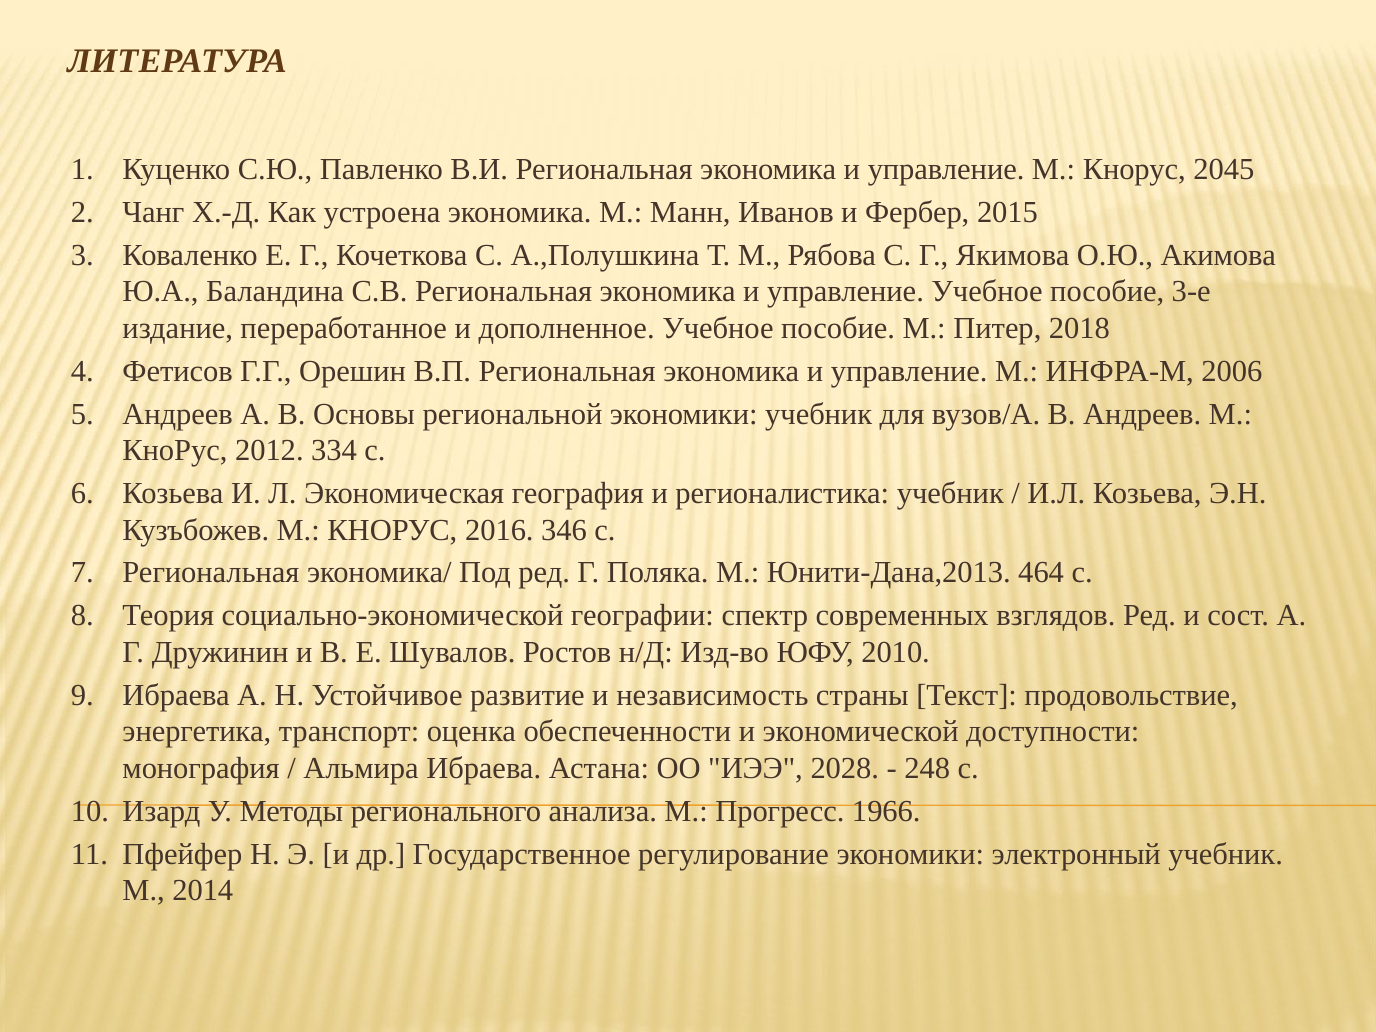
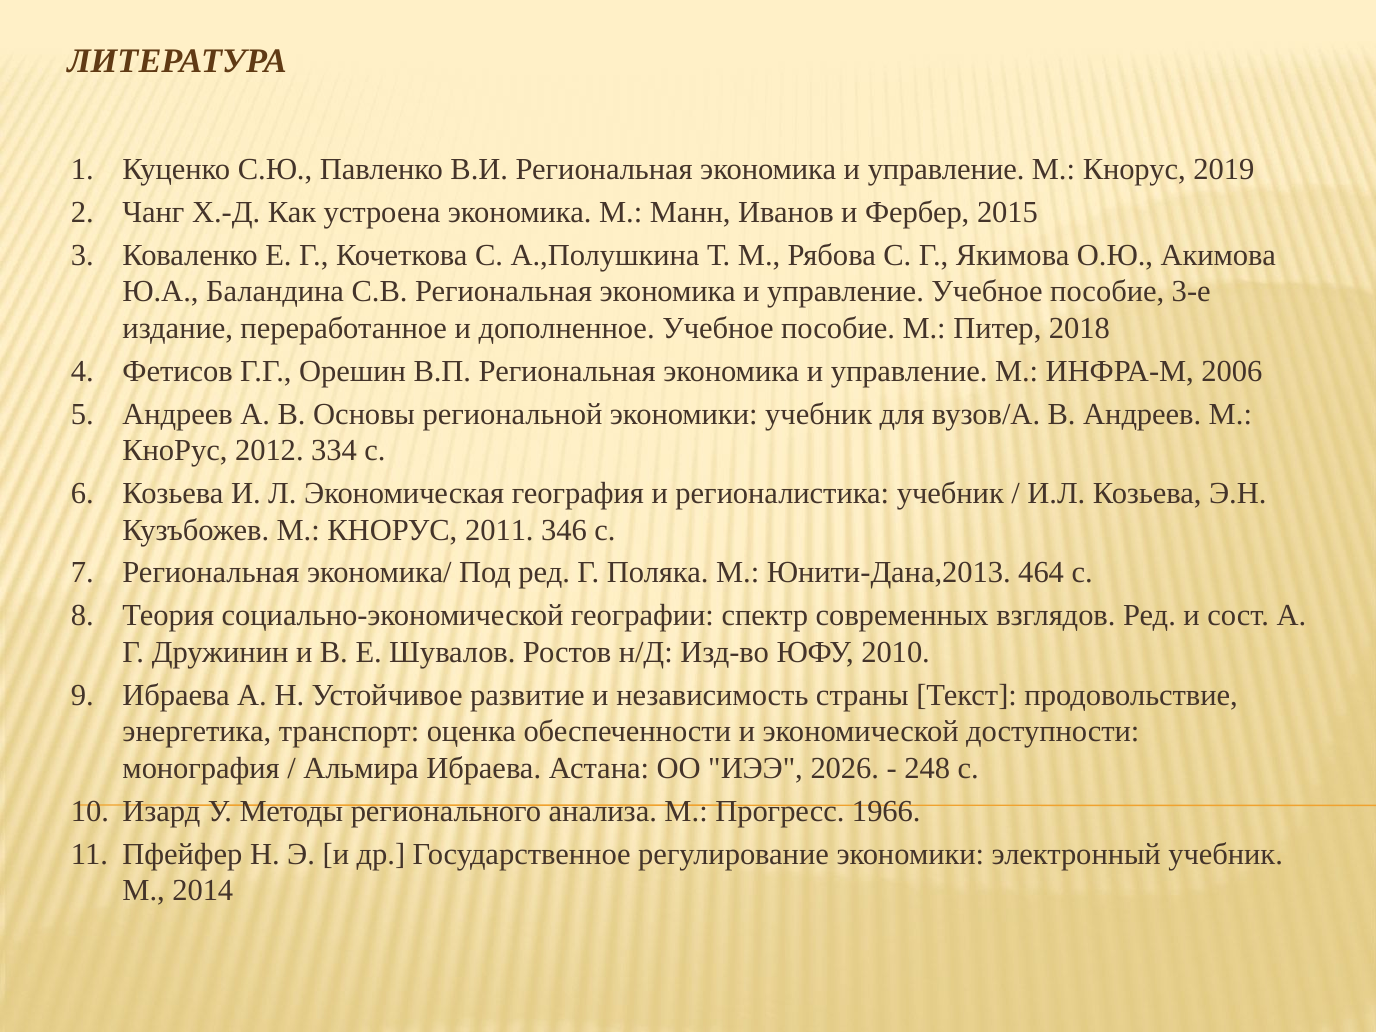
2045: 2045 -> 2019 (1224, 169)
2016: 2016 -> 2011 (499, 530)
2028: 2028 -> 2026 (845, 768)
